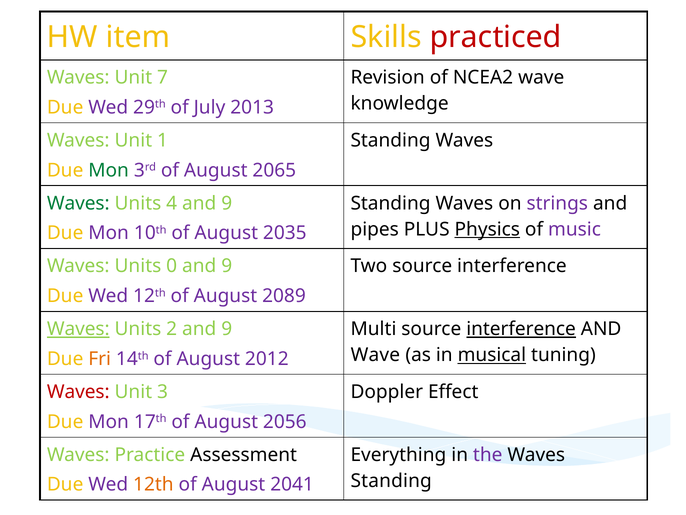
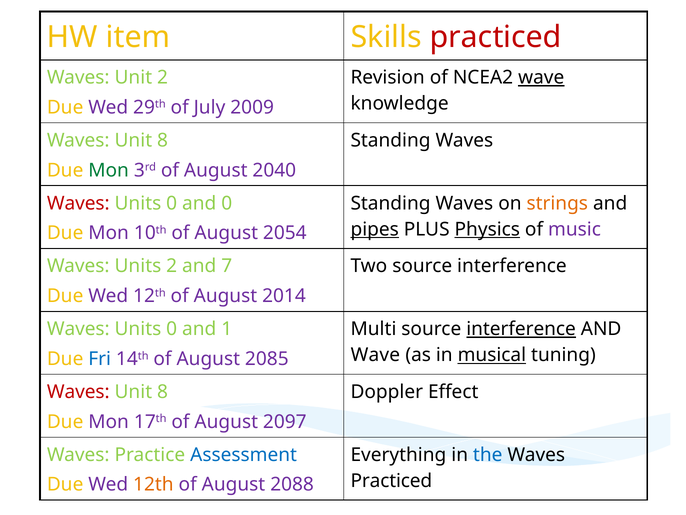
Unit 7: 7 -> 2 (163, 77)
wave underline: none -> present (541, 77)
2013: 2013 -> 2009 (252, 107)
1: 1 -> 8 (163, 140)
2065: 2065 -> 2040 (274, 170)
Waves colour: green -> red (78, 203)
4: 4 -> 0 (172, 203)
9: 9 -> 0 (227, 203)
strings colour: purple -> orange (557, 203)
pipes underline: none -> present (375, 229)
2035: 2035 -> 2054 (285, 233)
Units 0: 0 -> 2 (172, 266)
9: 9 -> 7 (227, 266)
2089: 2089 -> 2014 (284, 296)
Waves underline: present -> none (78, 329)
2: 2 -> 0 (172, 329)
9: 9 -> 1 (227, 329)
Fri colour: orange -> blue (100, 359)
2012: 2012 -> 2085 (267, 359)
3: 3 -> 8 (163, 392)
2056: 2056 -> 2097 (285, 421)
Assessment colour: black -> blue (244, 454)
the colour: purple -> blue (488, 454)
Standing: Standing -> Practiced (391, 480)
2041: 2041 -> 2088 (292, 484)
